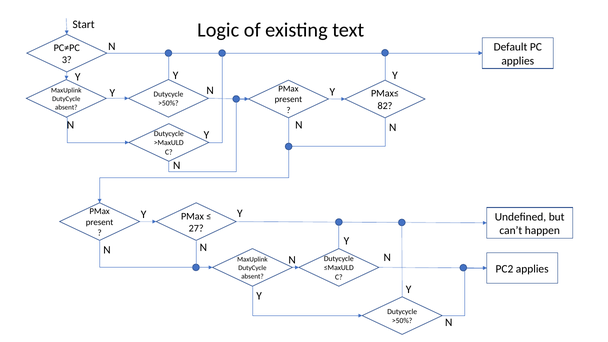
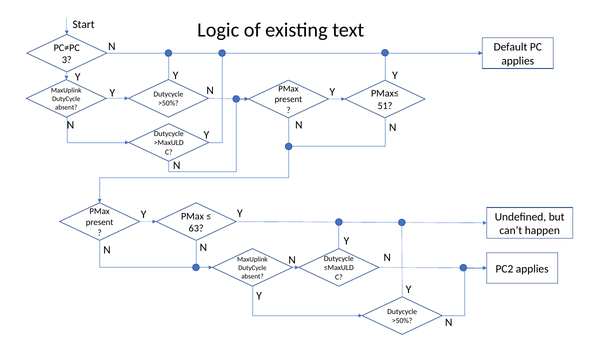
82: 82 -> 51 (385, 106)
27: 27 -> 63 (196, 228)
